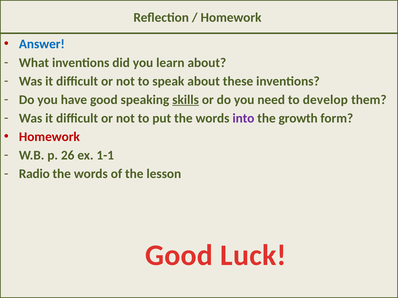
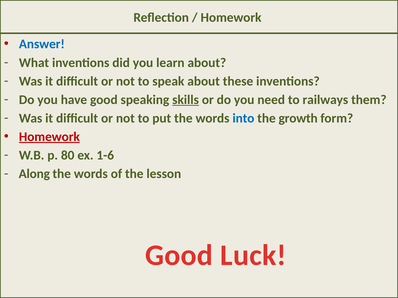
develop: develop -> railways (325, 100)
into colour: purple -> blue (243, 118)
Homework underline: none -> present (49, 137)
26: 26 -> 80 (68, 156)
1-1: 1-1 -> 1-6 (105, 156)
Radio: Radio -> Along (34, 174)
